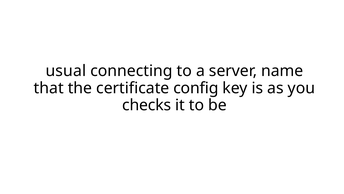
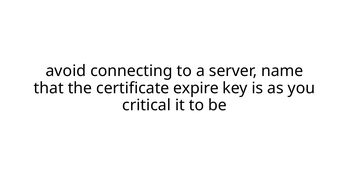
usual: usual -> avoid (66, 71)
config: config -> expire (196, 88)
checks: checks -> critical (147, 105)
